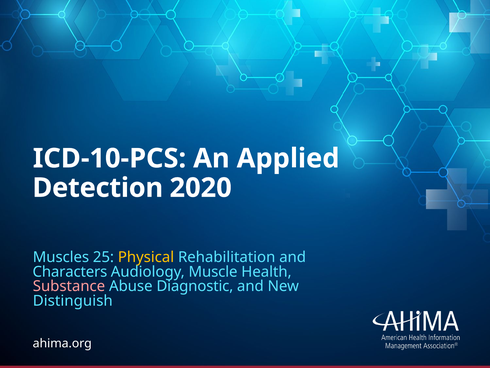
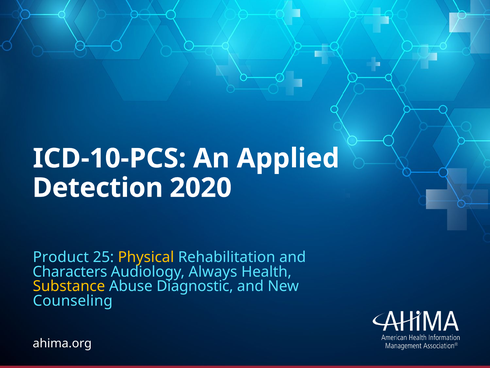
Muscles: Muscles -> Product (61, 257)
Muscle: Muscle -> Always (213, 271)
Substance colour: pink -> yellow (69, 286)
Distinguish: Distinguish -> Counseling (73, 301)
